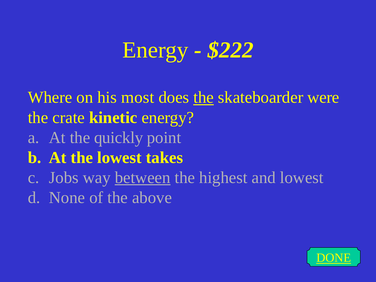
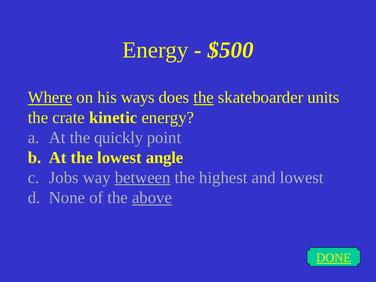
$222: $222 -> $500 (231, 50)
Where underline: none -> present (50, 97)
most: most -> ways (138, 97)
were: were -> units (323, 97)
takes: takes -> angle (165, 158)
above underline: none -> present (152, 198)
